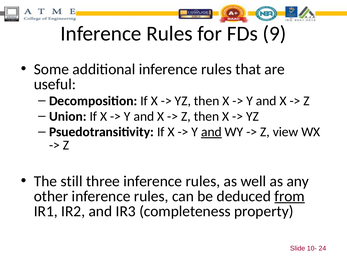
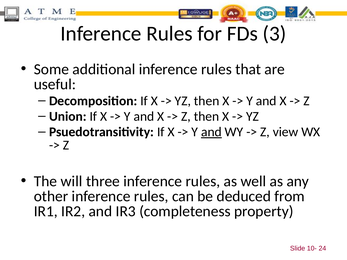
9: 9 -> 3 (274, 34)
still: still -> will (72, 181)
from underline: present -> none (290, 196)
